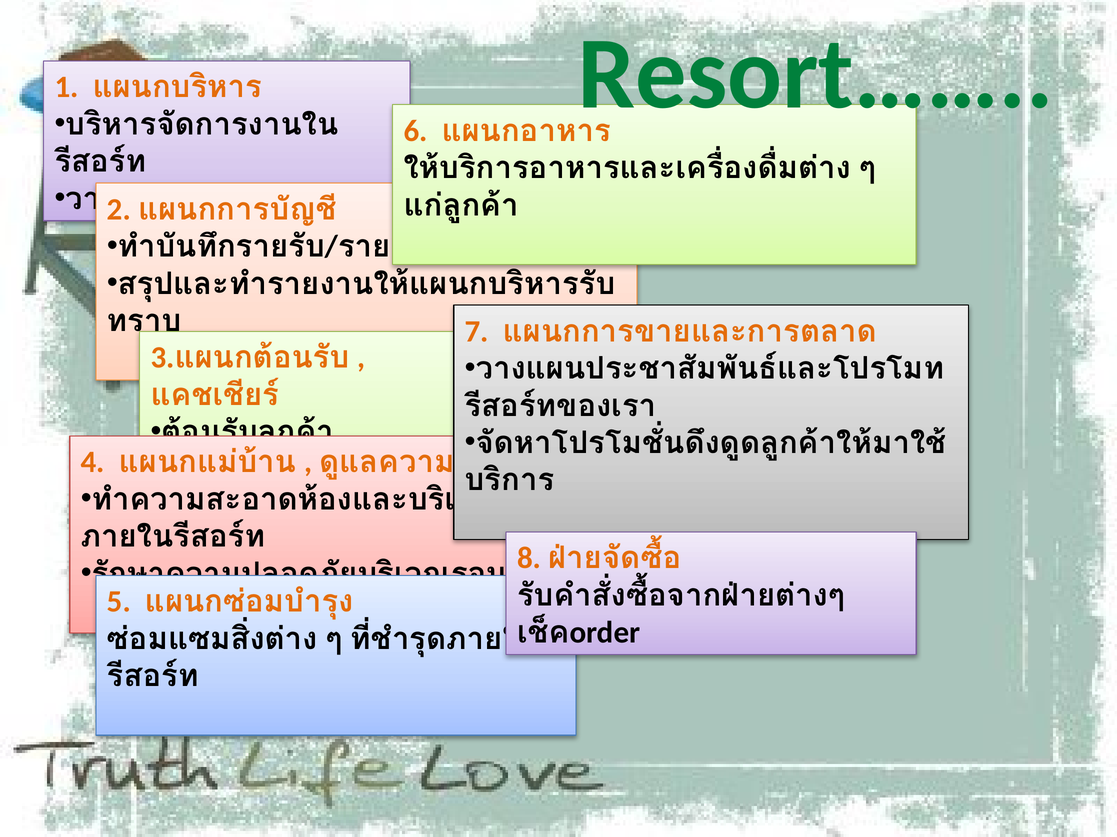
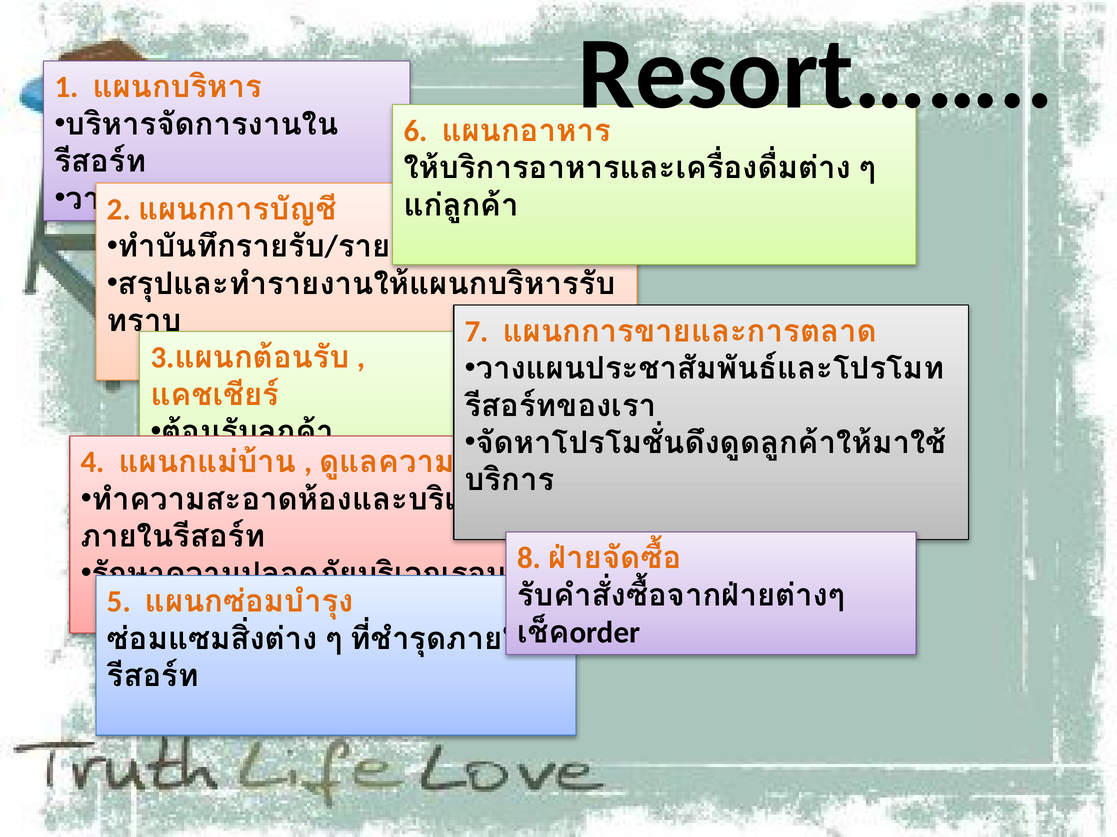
Resort…… colour: green -> black (816, 74)
